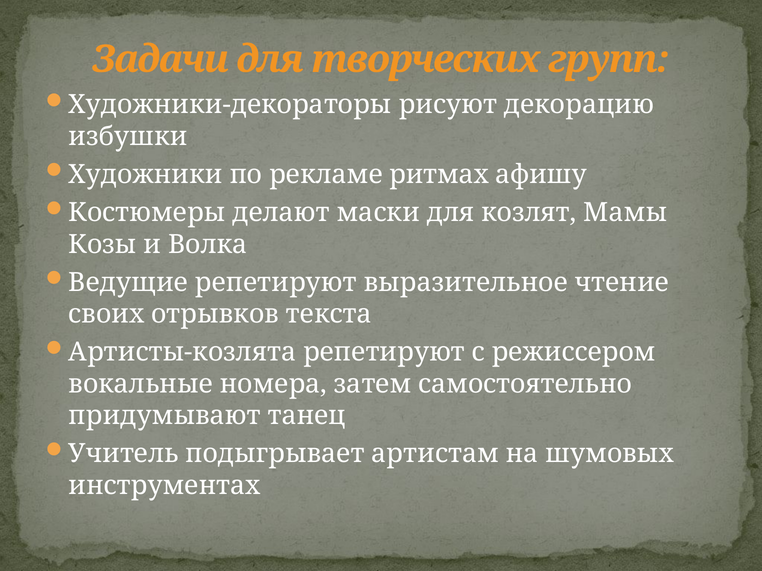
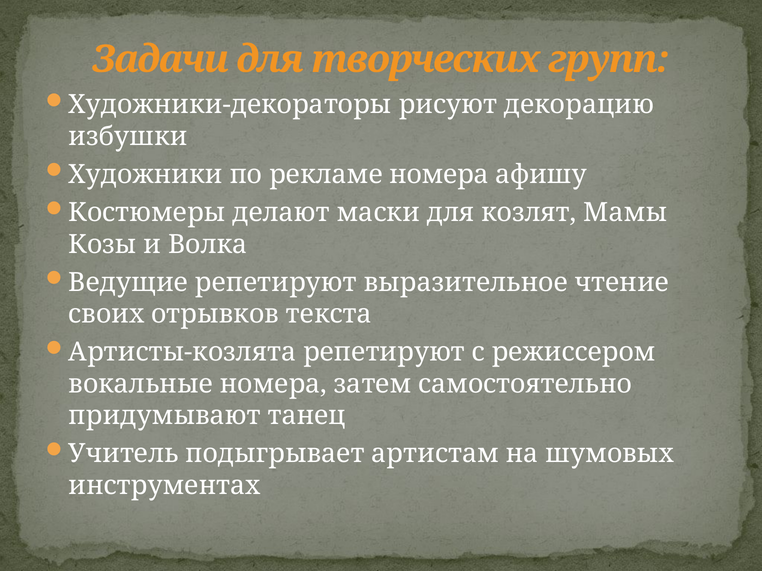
рекламе ритмах: ритмах -> номера (439, 175)
